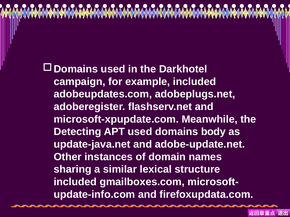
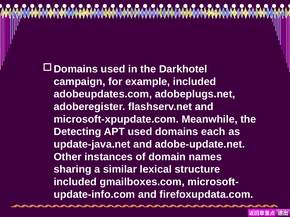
body: body -> each (213, 132)
